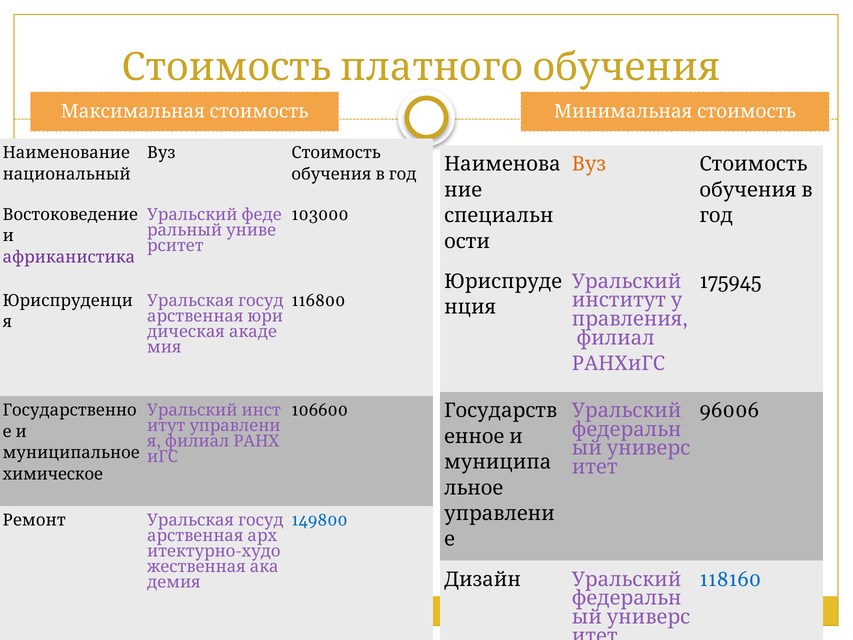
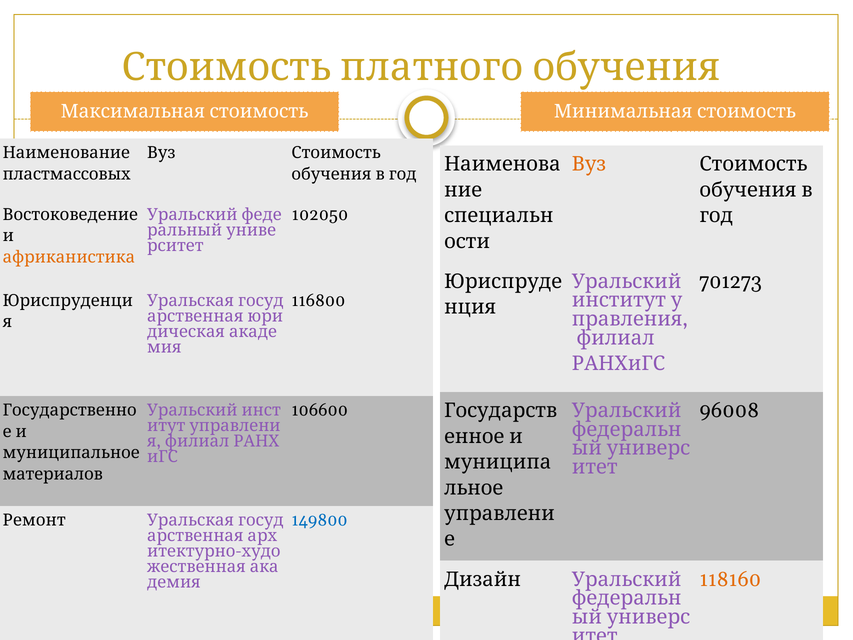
национальный: национальный -> пластмассовых (67, 174)
103000: 103000 -> 102050 (320, 215)
африканистика colour: purple -> orange (69, 257)
175945: 175945 -> 701273 (731, 281)
96006: 96006 -> 96008 (729, 411)
химическое: химическое -> материалов (53, 474)
118160 colour: blue -> orange (730, 579)
